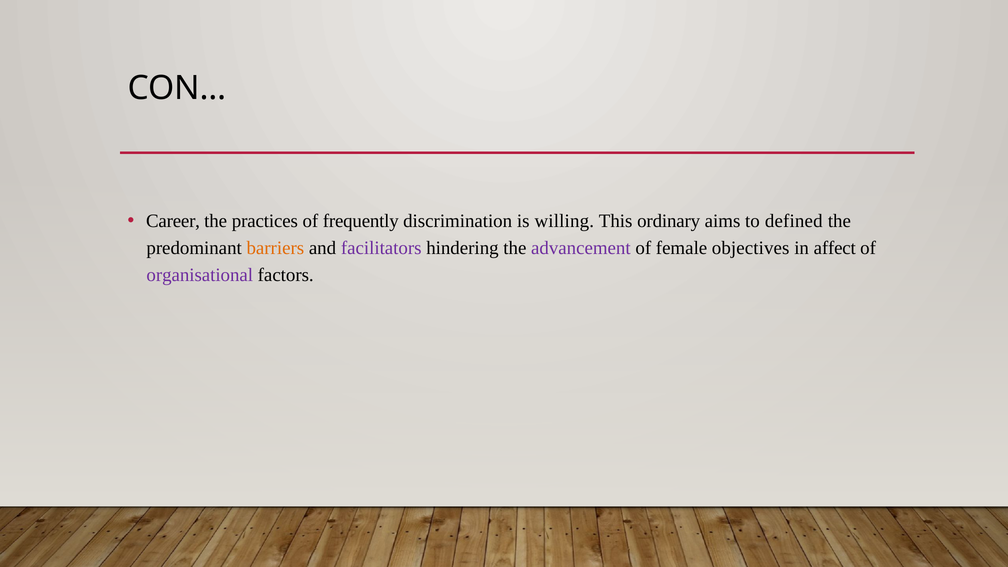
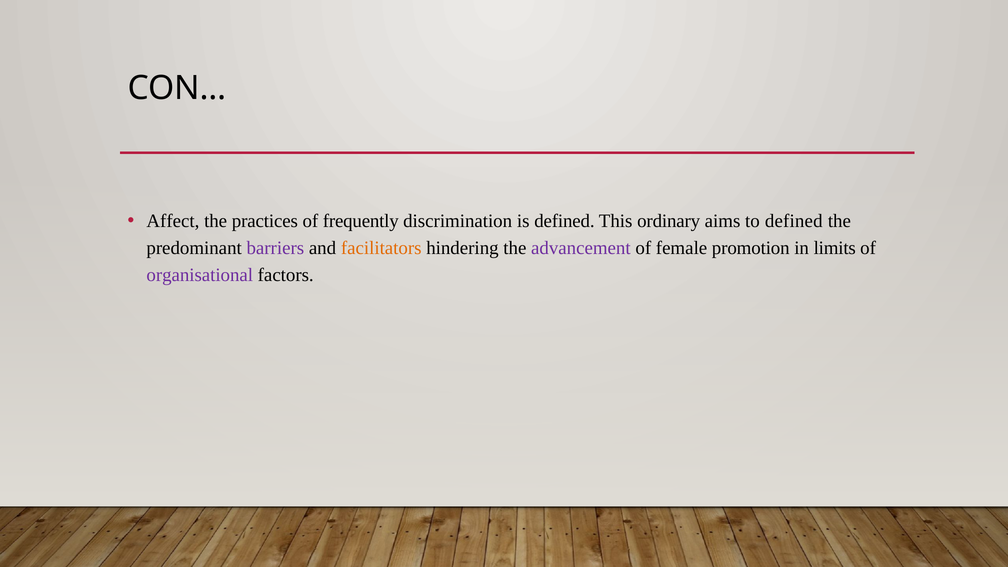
Career: Career -> Affect (173, 221)
is willing: willing -> defined (564, 221)
barriers colour: orange -> purple (275, 248)
facilitators colour: purple -> orange (381, 248)
objectives: objectives -> promotion (751, 248)
affect: affect -> limits (835, 248)
